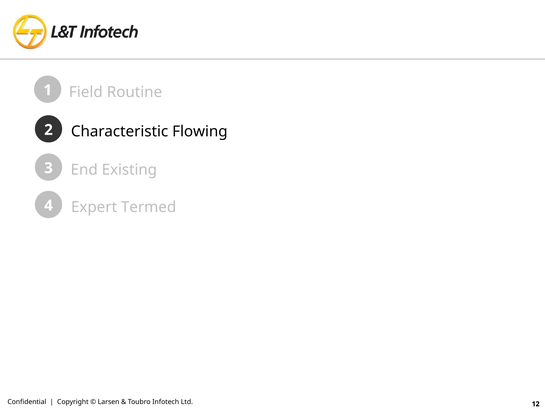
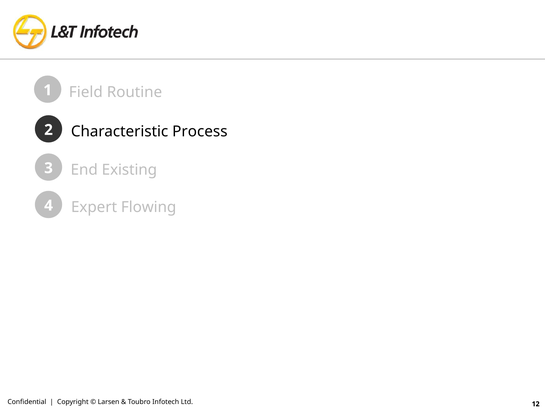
Flowing: Flowing -> Process (200, 132)
Termed: Termed -> Flowing (149, 207)
